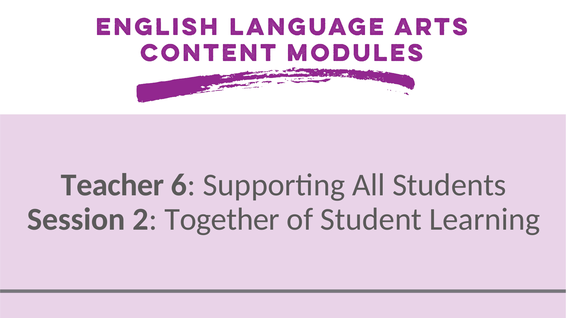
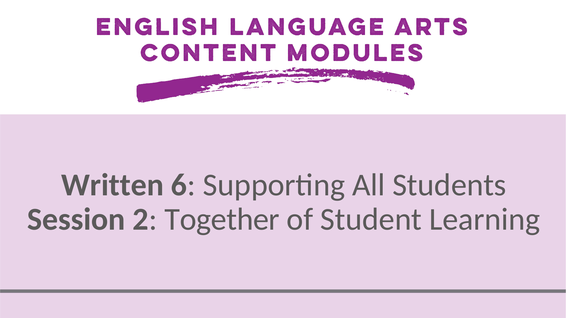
Teacher: Teacher -> Written (112, 185)
